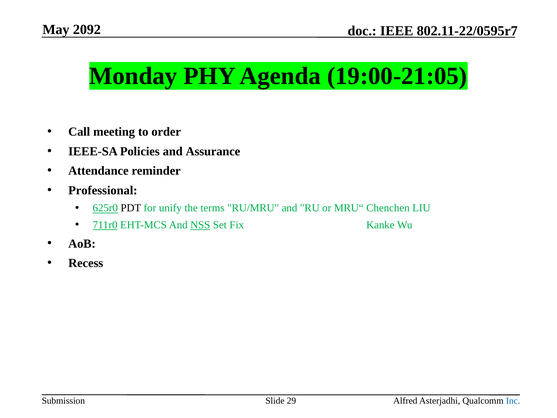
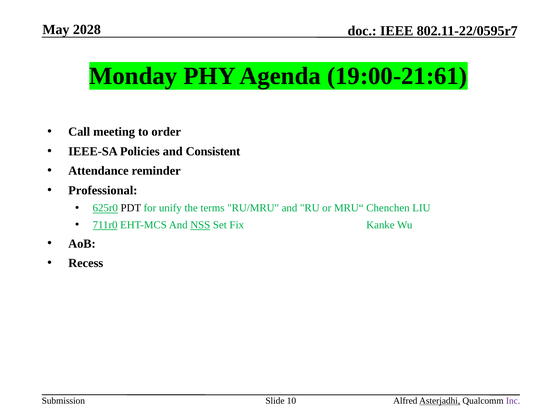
2092: 2092 -> 2028 (87, 30)
19:00-21:05: 19:00-21:05 -> 19:00-21:61 (397, 76)
Assurance: Assurance -> Consistent (213, 151)
29: 29 -> 10 (291, 401)
Asterjadhi underline: none -> present (440, 401)
Inc colour: blue -> purple (513, 401)
